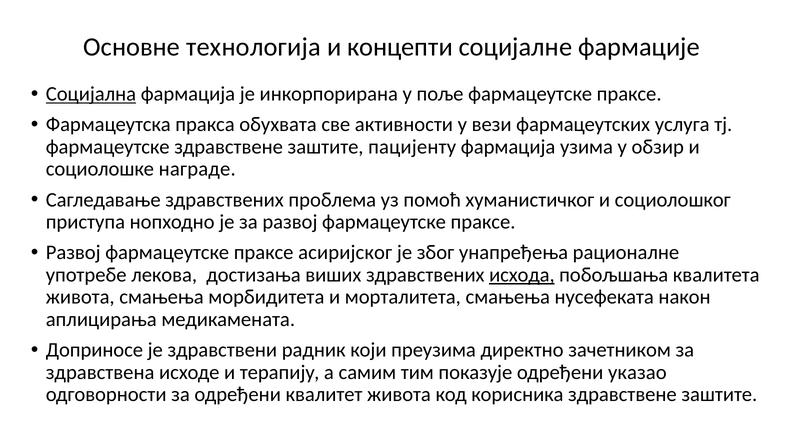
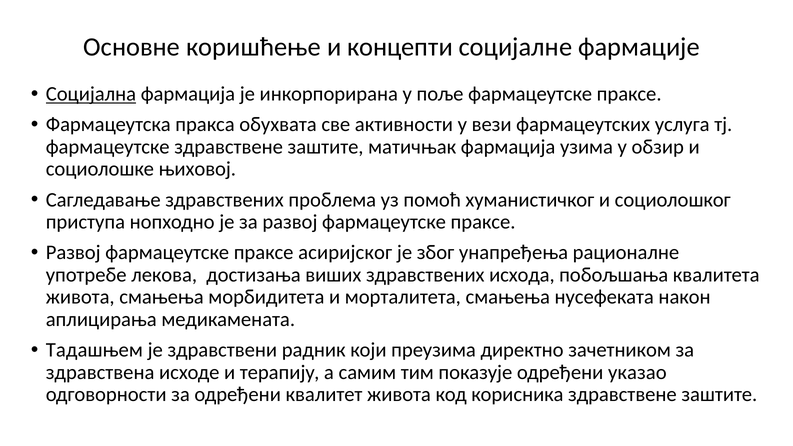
технологија: технологија -> коришћење (254, 47)
пацијенту: пацијенту -> матичњак (412, 147)
награде: награде -> њиховој (197, 169)
исхода underline: present -> none (522, 275)
Доприносе: Доприносе -> Тадашњем (94, 350)
